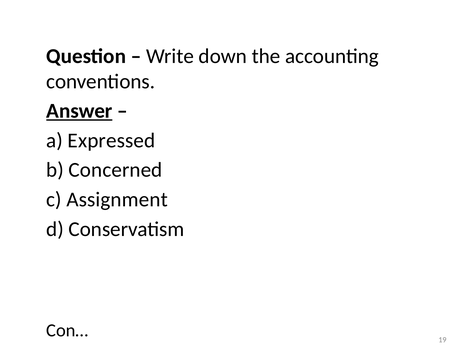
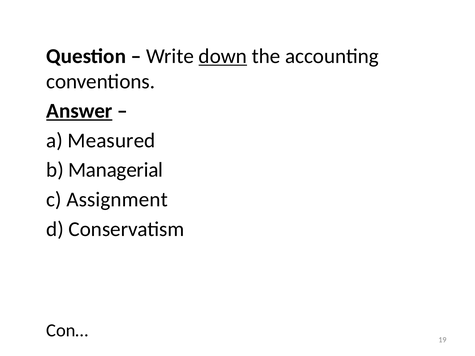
down underline: none -> present (223, 56)
Expressed: Expressed -> Measured (112, 141)
Concerned: Concerned -> Managerial (116, 170)
